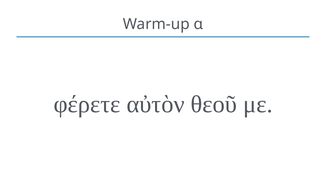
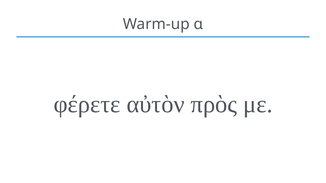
θεοῦ: θεοῦ -> πρὸς (214, 104)
